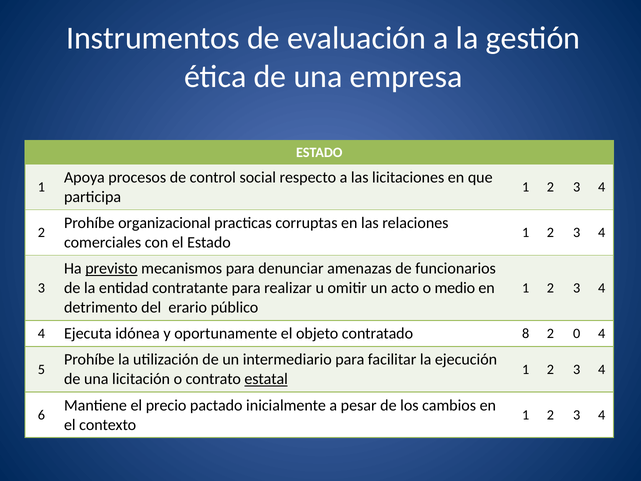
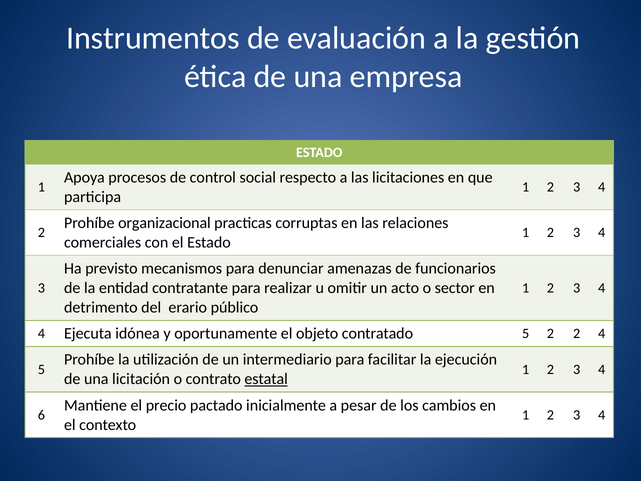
previsto underline: present -> none (111, 268)
medio: medio -> sector (455, 288)
contratado 8: 8 -> 5 (526, 333)
2 0: 0 -> 2 (577, 333)
